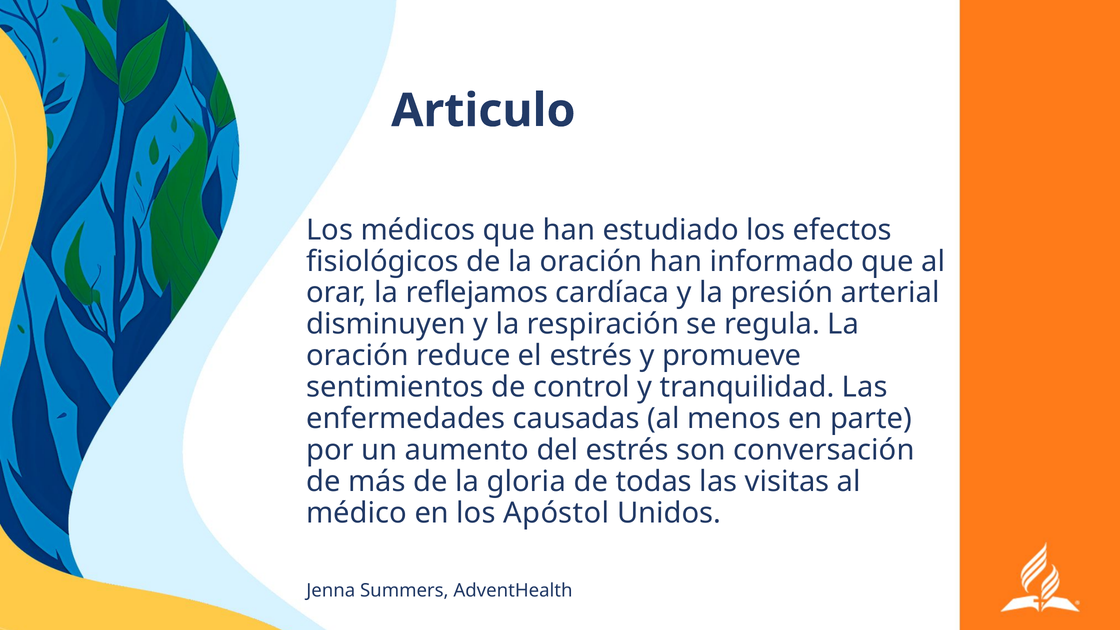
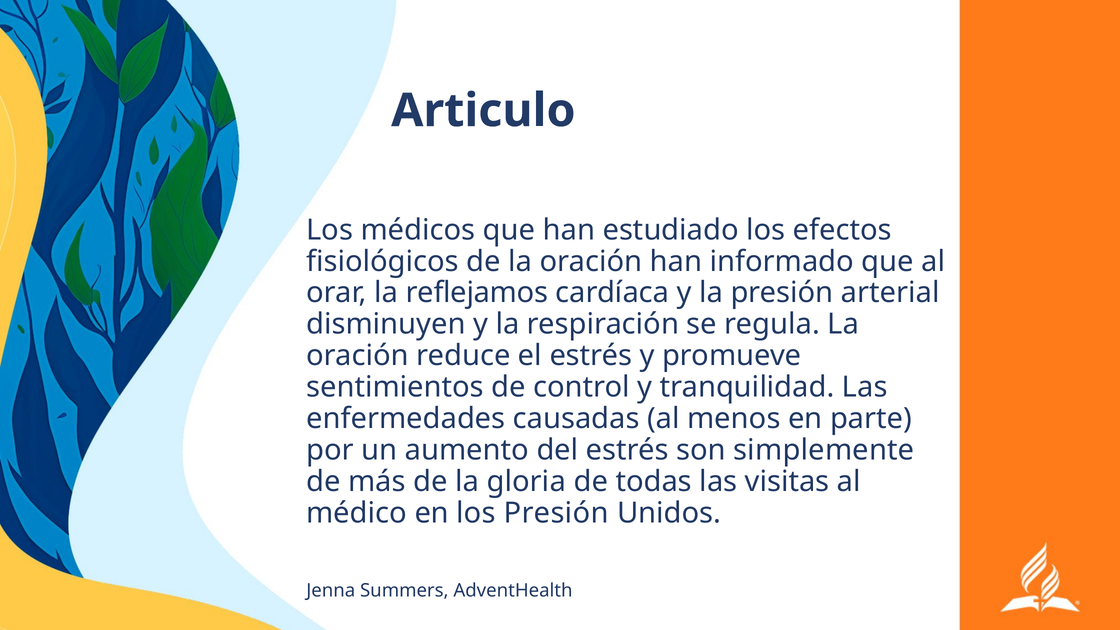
conversación: conversación -> simplemente (824, 450)
los Apóstol: Apóstol -> Presión (556, 513)
